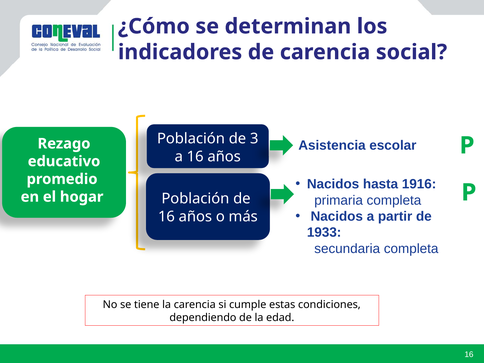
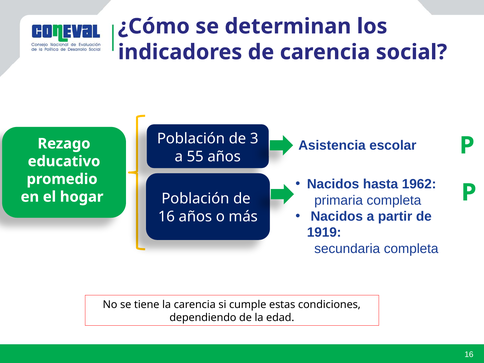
a 16: 16 -> 55 (195, 156)
1916: 1916 -> 1962 (419, 184)
1933: 1933 -> 1919 (324, 233)
